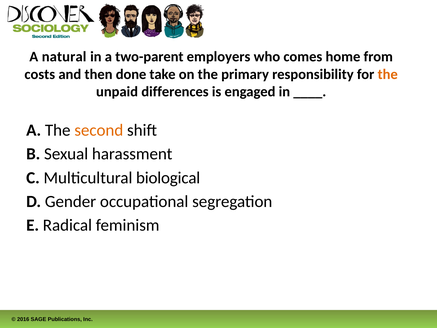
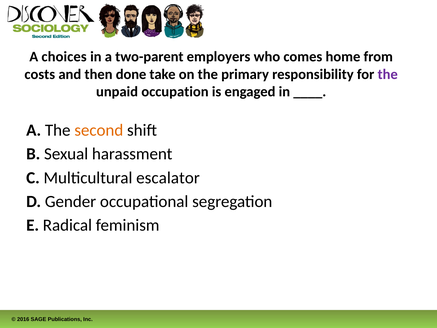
natural: natural -> choices (64, 57)
the colour: orange -> purple (388, 74)
differences: differences -> occupation (175, 92)
biological: biological -> escalator (168, 178)
